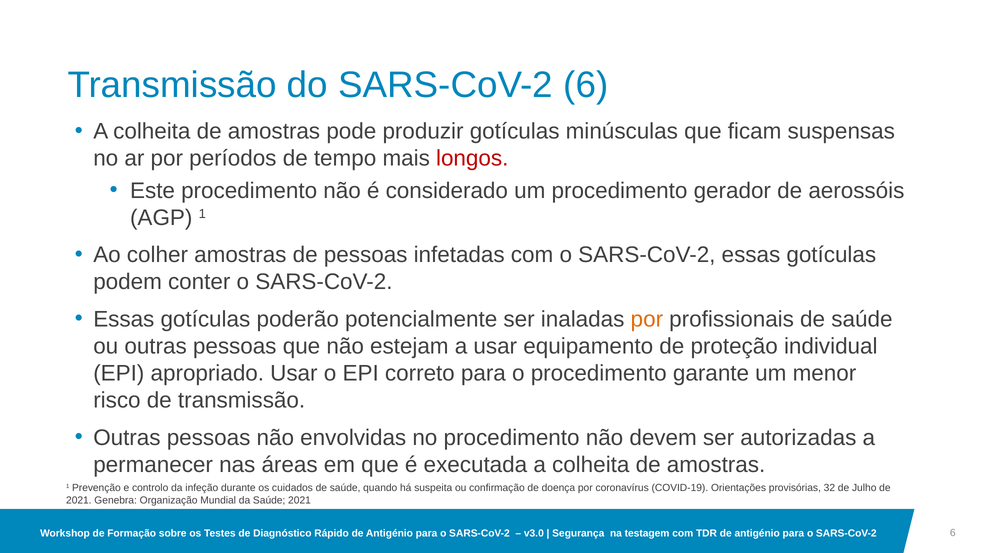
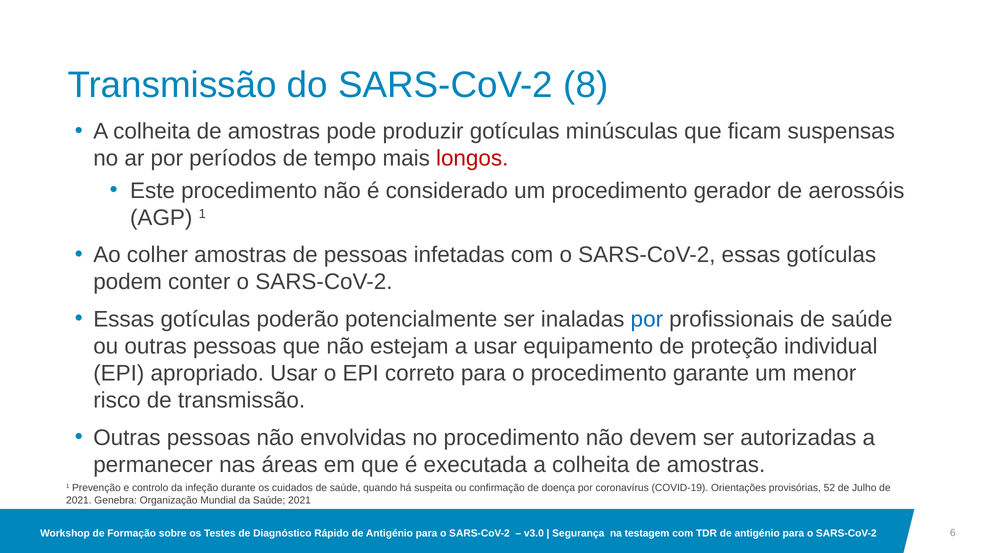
SARS-CoV-2 6: 6 -> 8 (586, 85)
por colour: orange -> blue (647, 319)
32: 32 -> 52 (829, 487)
